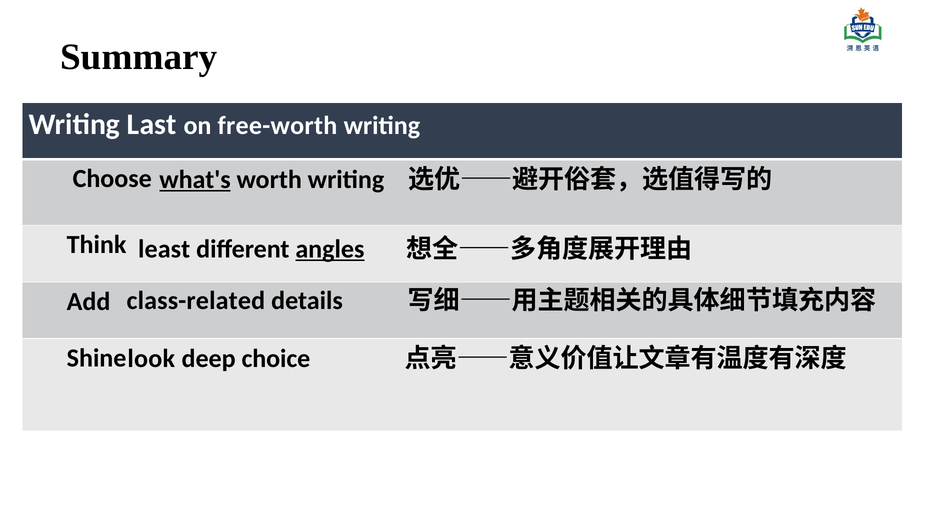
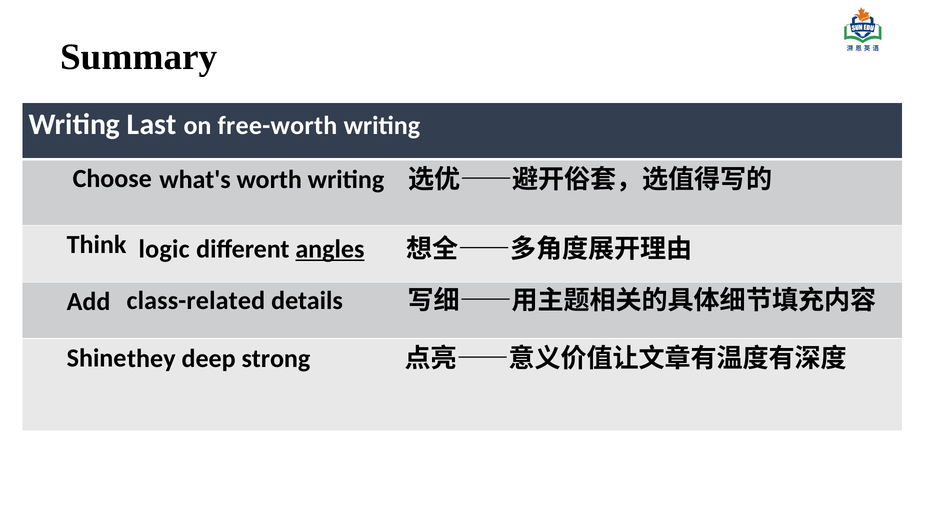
what's underline: present -> none (195, 180)
least: least -> logic (164, 249)
look: look -> they (151, 359)
choice: choice -> strong (276, 359)
